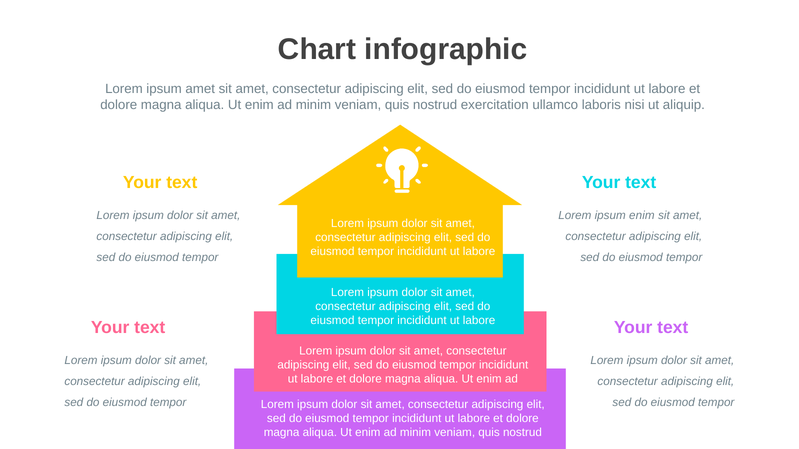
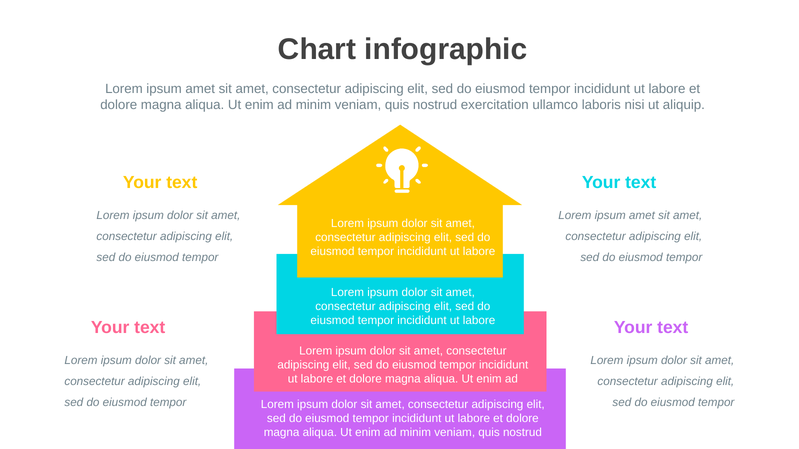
enim: enim -> amet (642, 216)
